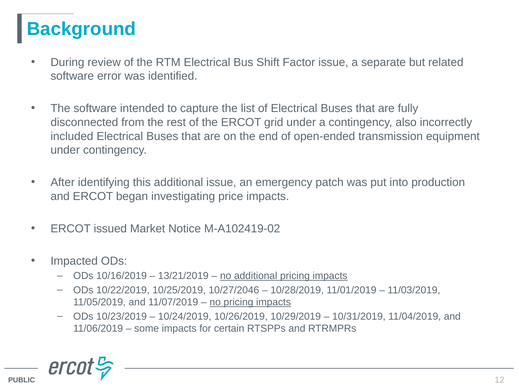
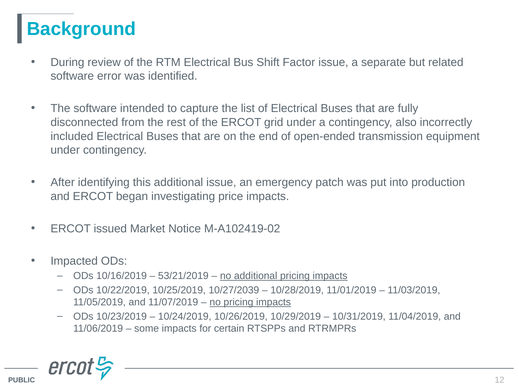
13/21/2019: 13/21/2019 -> 53/21/2019 (183, 275)
10/27/2046: 10/27/2046 -> 10/27/2039 (234, 290)
